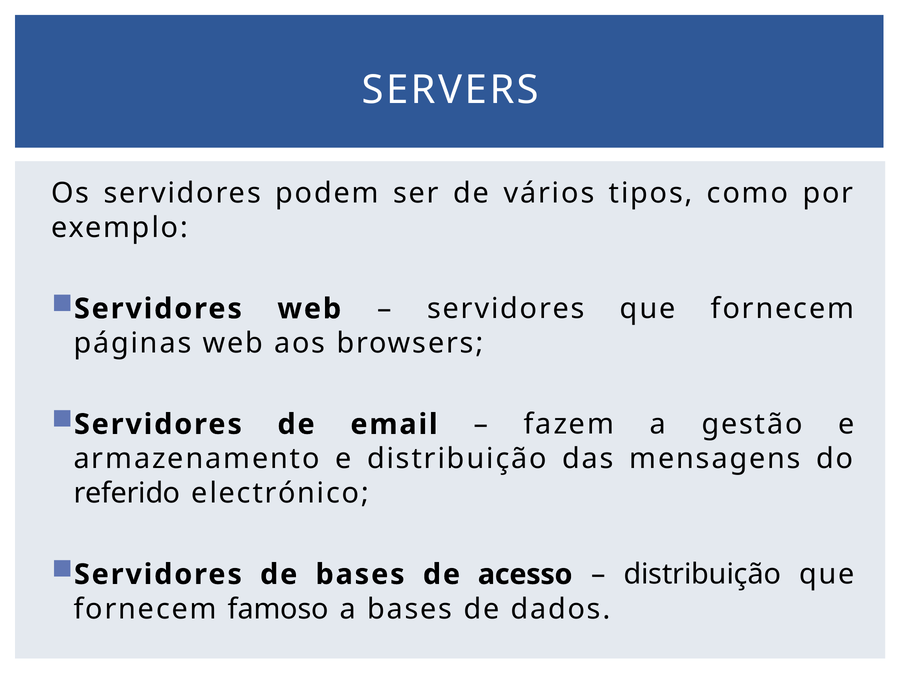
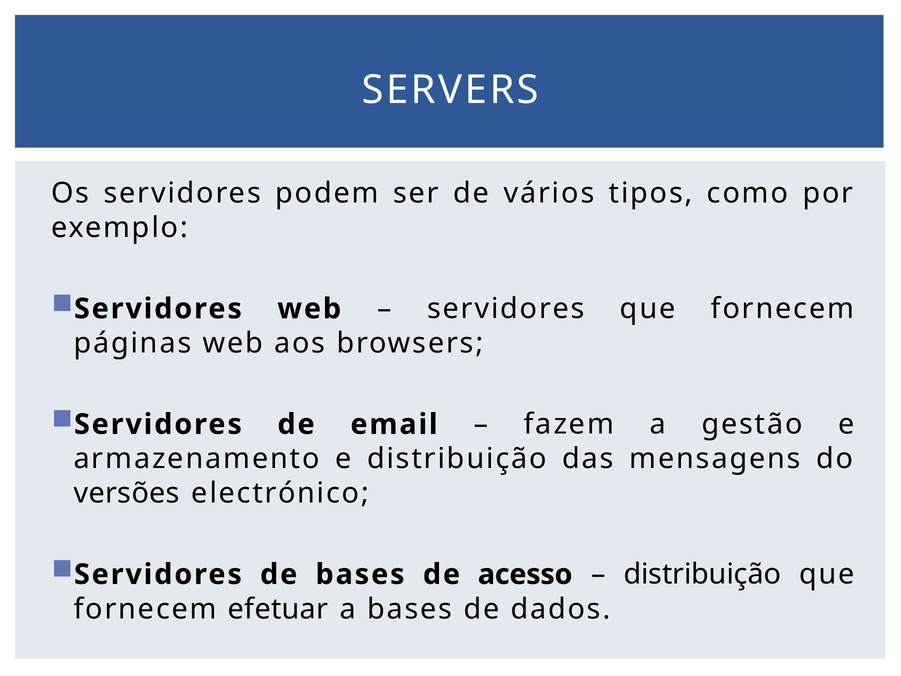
referido: referido -> versões (127, 493)
famoso: famoso -> efetuar (278, 609)
